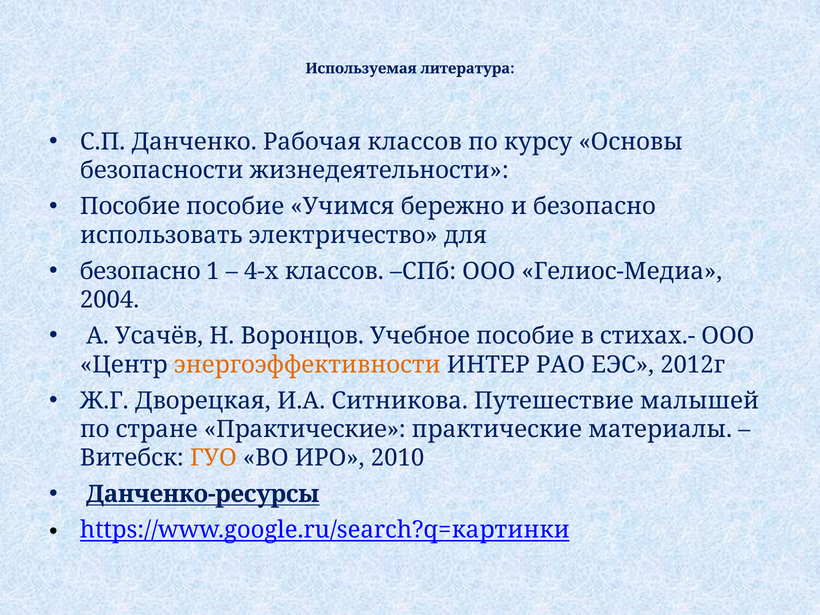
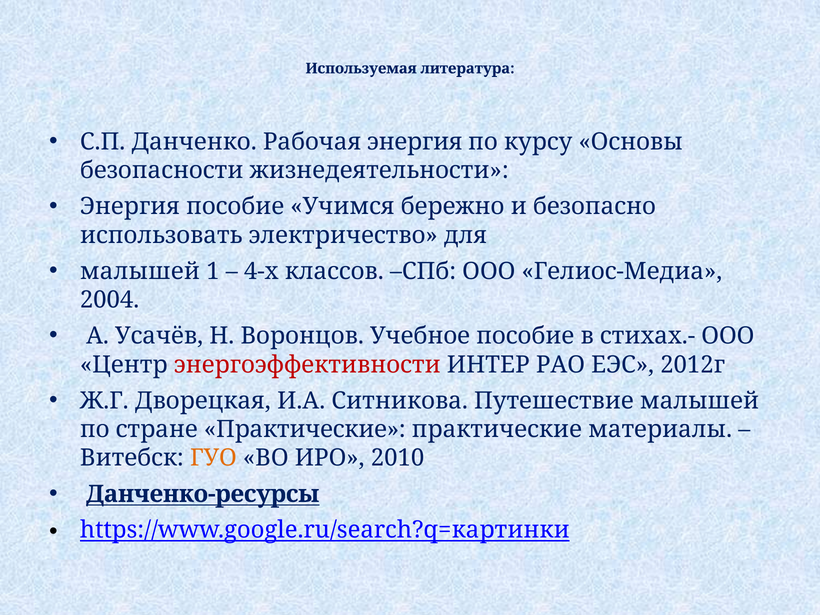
Рабочая классов: классов -> энергия (415, 142)
Пособие: Пособие -> Энергия (130, 207)
безопасно: безопасно -> малышей (140, 271)
энергоэффективности colour: orange -> red (307, 365)
